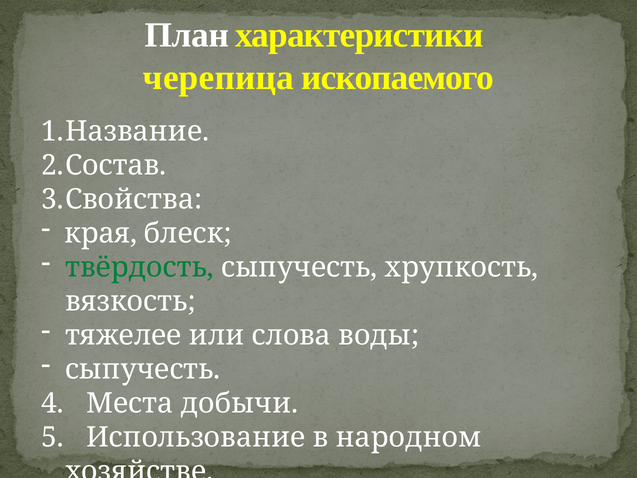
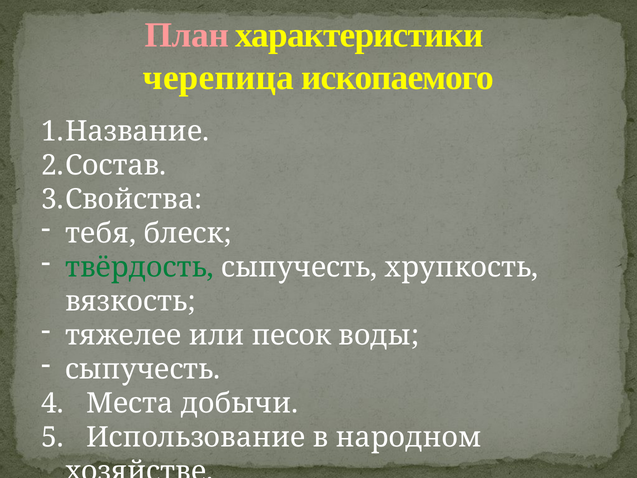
План colour: white -> pink (187, 35)
края: края -> тебя (101, 234)
слова: слова -> песок (292, 335)
